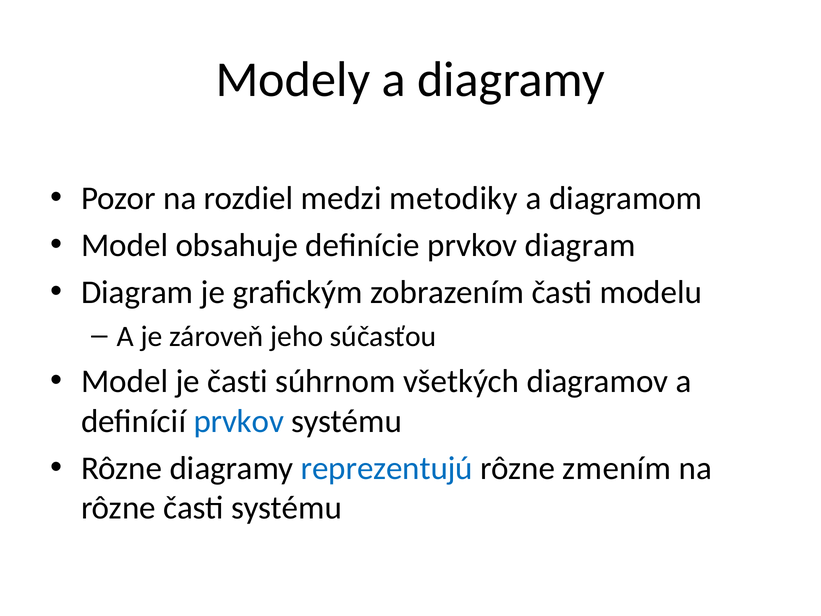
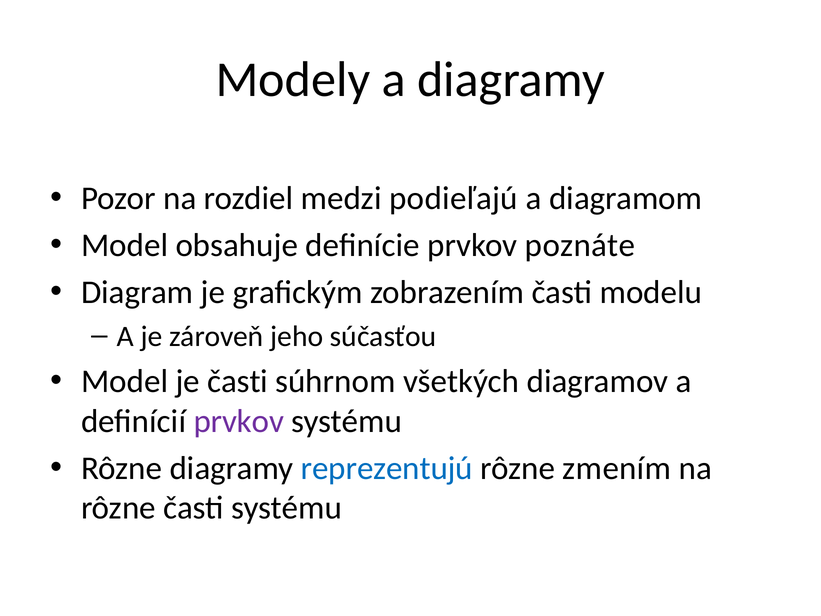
metodiky: metodiky -> podieľajú (454, 198)
prvkov diagram: diagram -> poznáte (580, 245)
prvkov colour: blue -> purple (239, 421)
